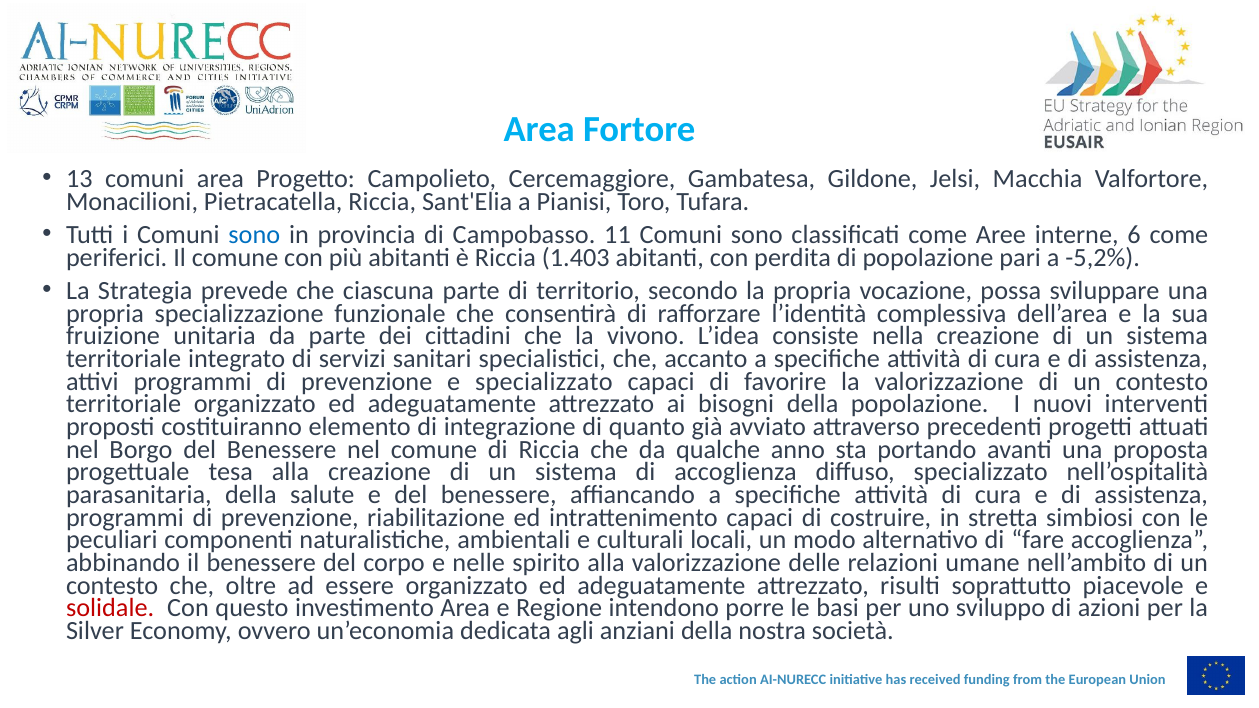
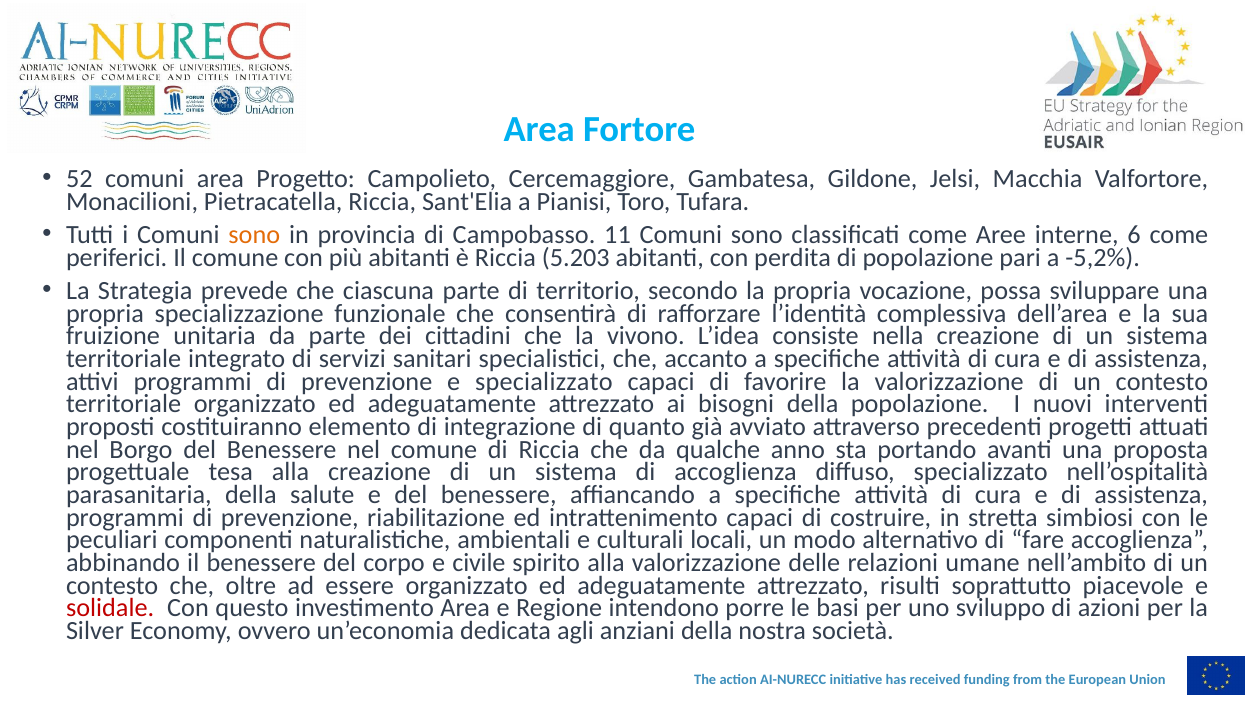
13: 13 -> 52 (79, 179)
sono colour: blue -> orange (254, 235)
1.403: 1.403 -> 5.203 (576, 258)
nelle: nelle -> civile (479, 563)
